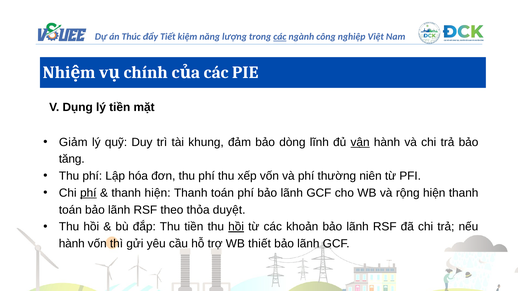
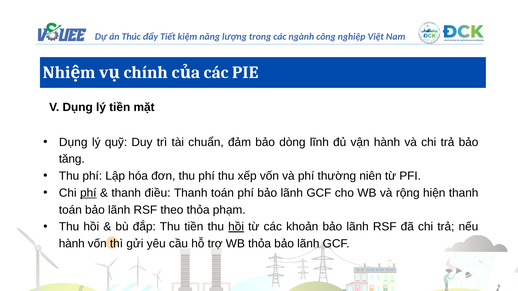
các underline: present -> none (280, 37)
Giảm: Giảm -> Dụng (73, 142)
khung: khung -> chuẩn (206, 142)
vận underline: present -> none (360, 142)
thanh hiện: hiện -> điều (158, 193)
duyệt: duyệt -> phạm (229, 210)
WB thiết: thiết -> thỏa (260, 244)
